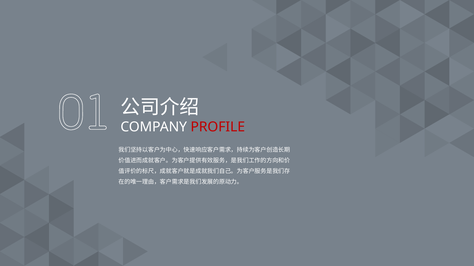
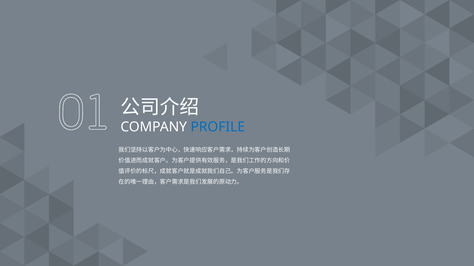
PROFILE colour: red -> blue (218, 127)
